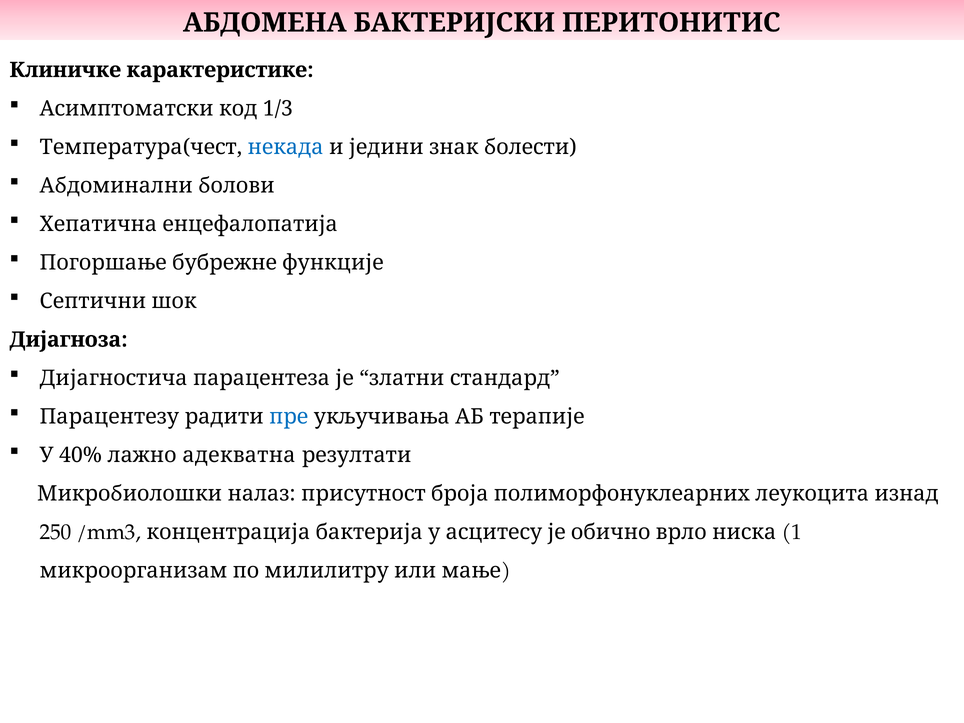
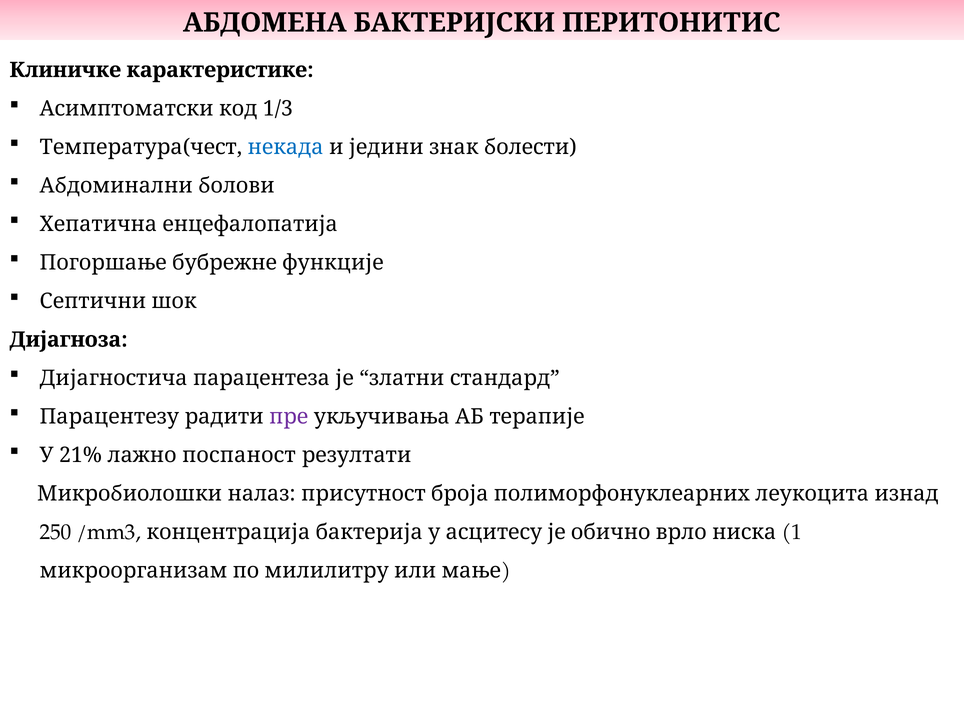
пре colour: blue -> purple (289, 417)
40%: 40% -> 21% (81, 455)
адекватна: адекватна -> поспаност (239, 455)
